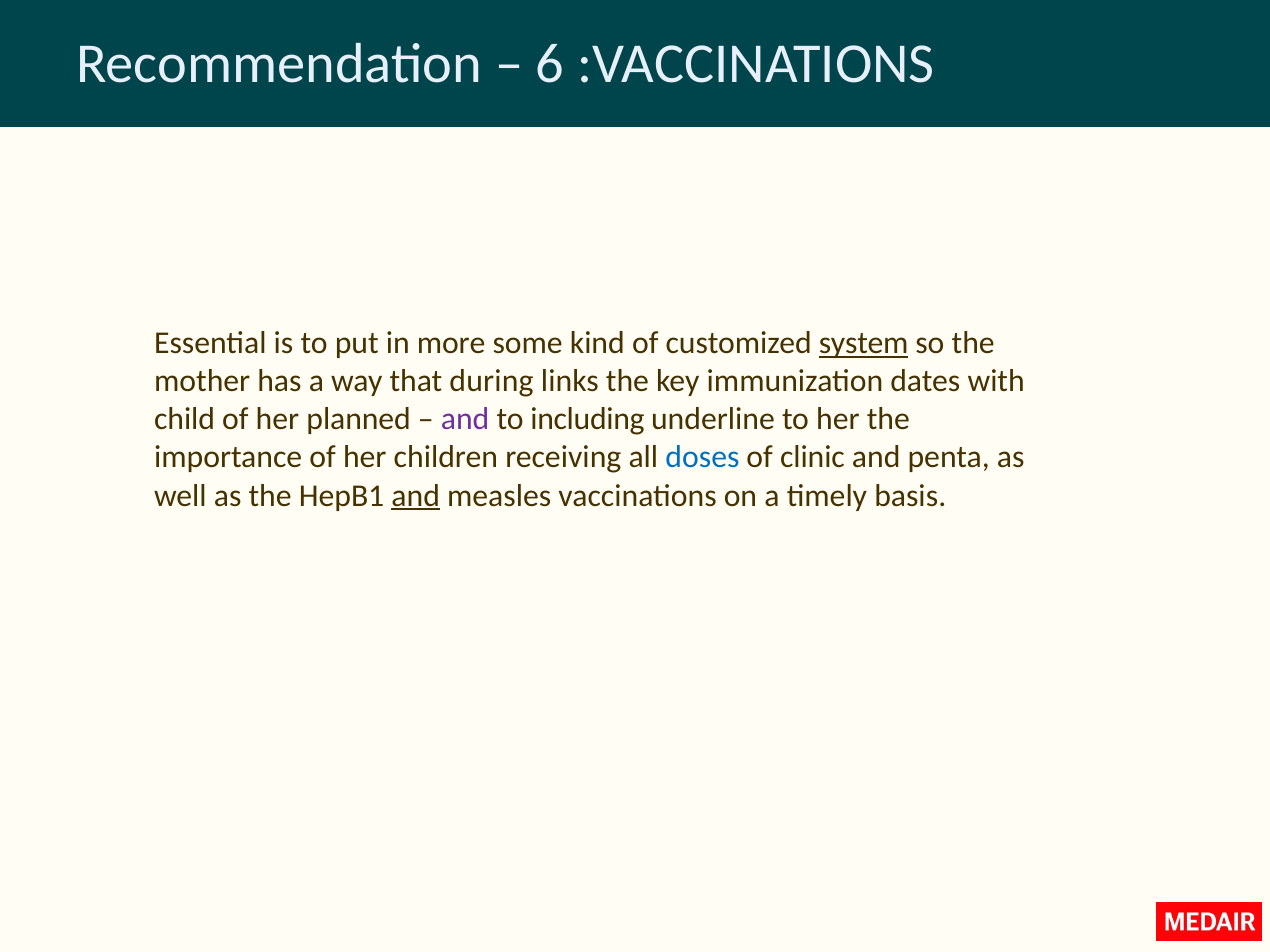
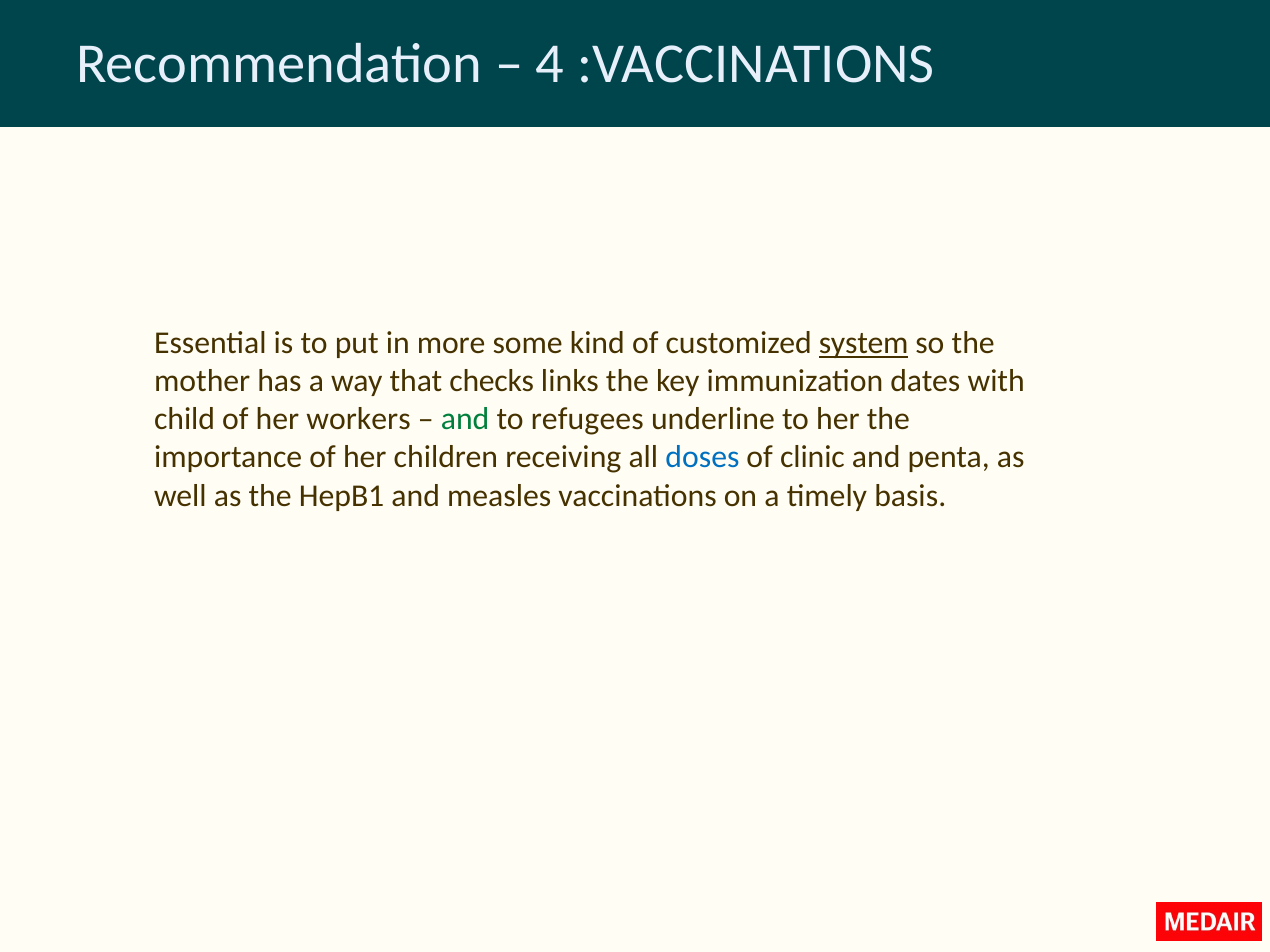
6: 6 -> 4 (550, 64)
during: during -> checks (492, 382)
planned: planned -> workers (359, 420)
and colour: purple -> green (465, 420)
including: including -> refugees (587, 420)
and underline: present -> none (416, 496)
